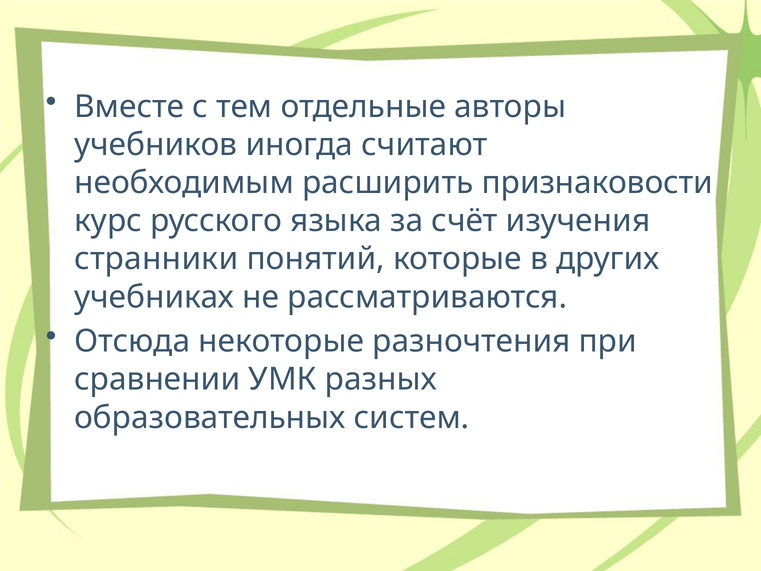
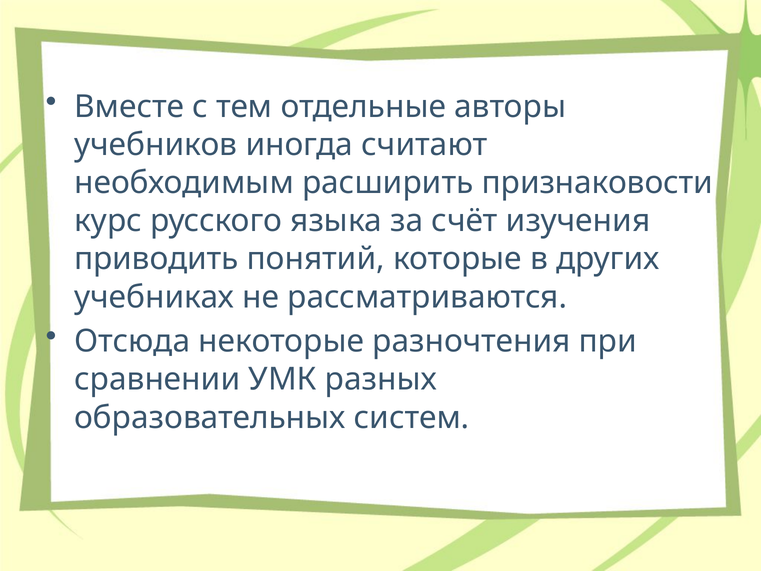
странники: странники -> приводить (156, 259)
